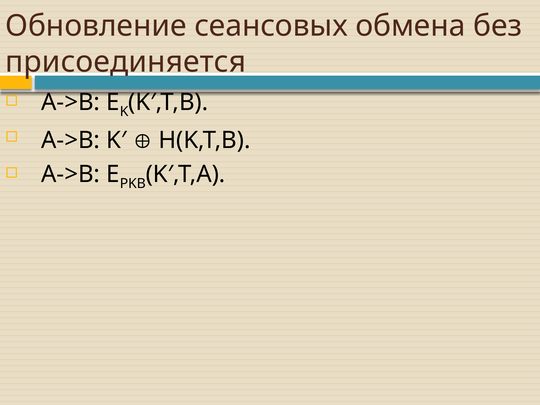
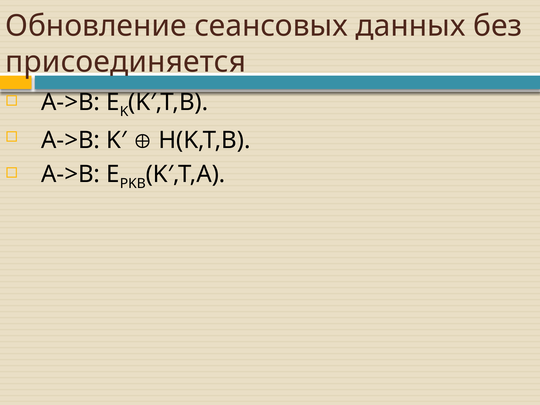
обмена: обмена -> данных (410, 26)
